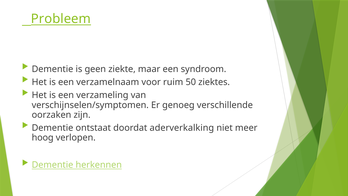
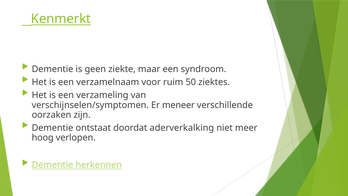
Probleem: Probleem -> Kenmerkt (61, 19)
genoeg: genoeg -> meneer (178, 105)
